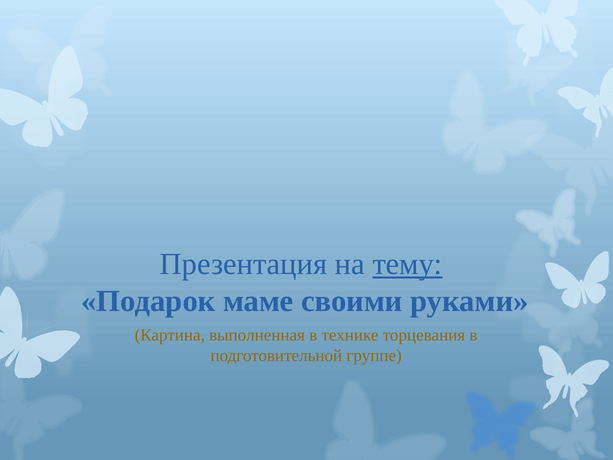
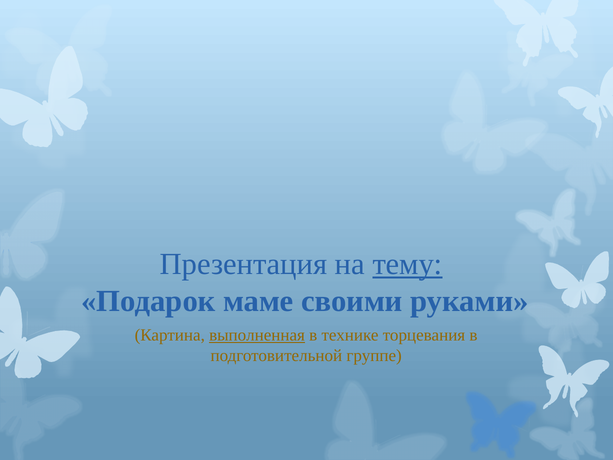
выполненная underline: none -> present (257, 335)
